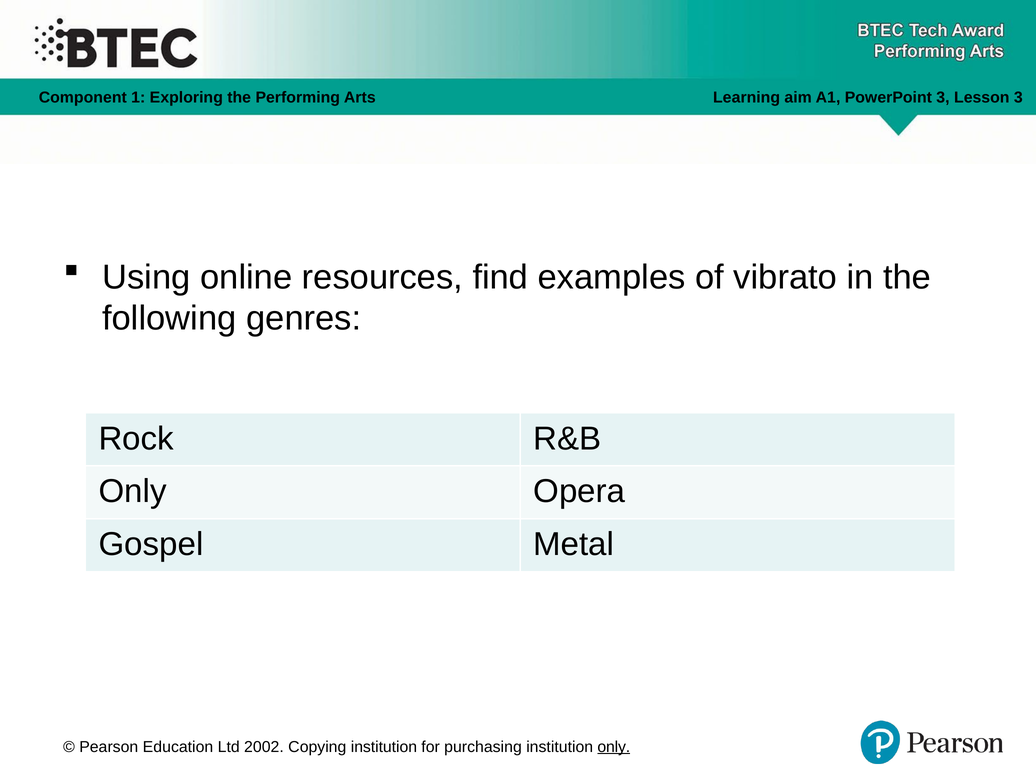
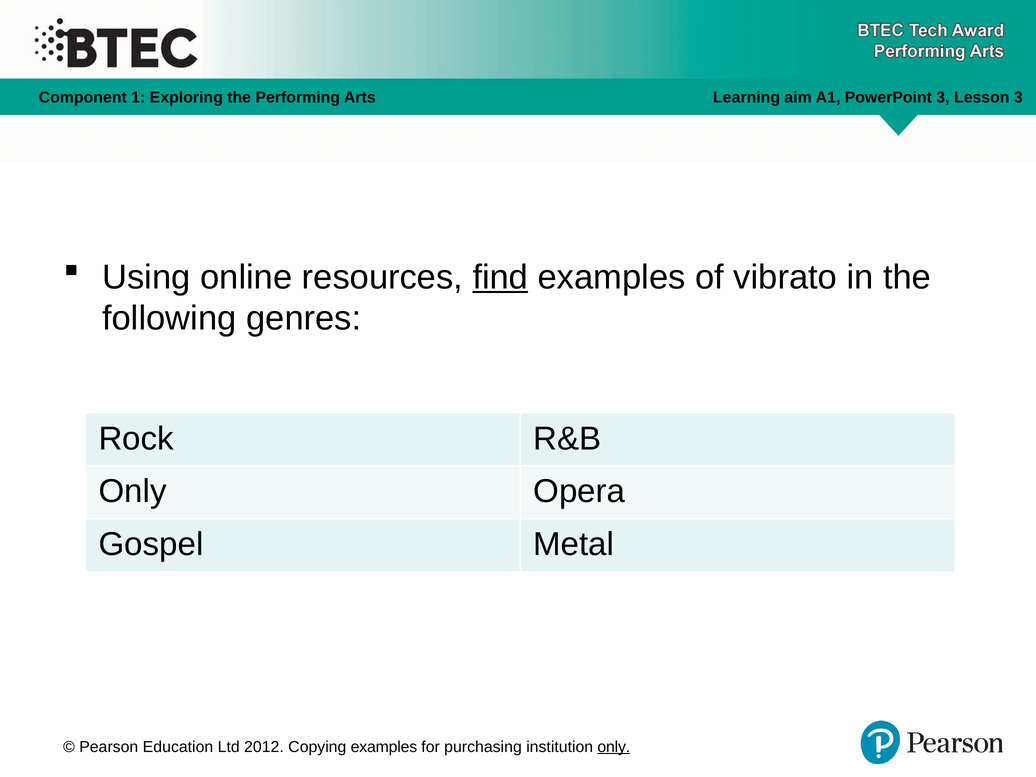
find underline: none -> present (500, 277)
2002: 2002 -> 2012 (264, 747)
Copying institution: institution -> examples (384, 747)
